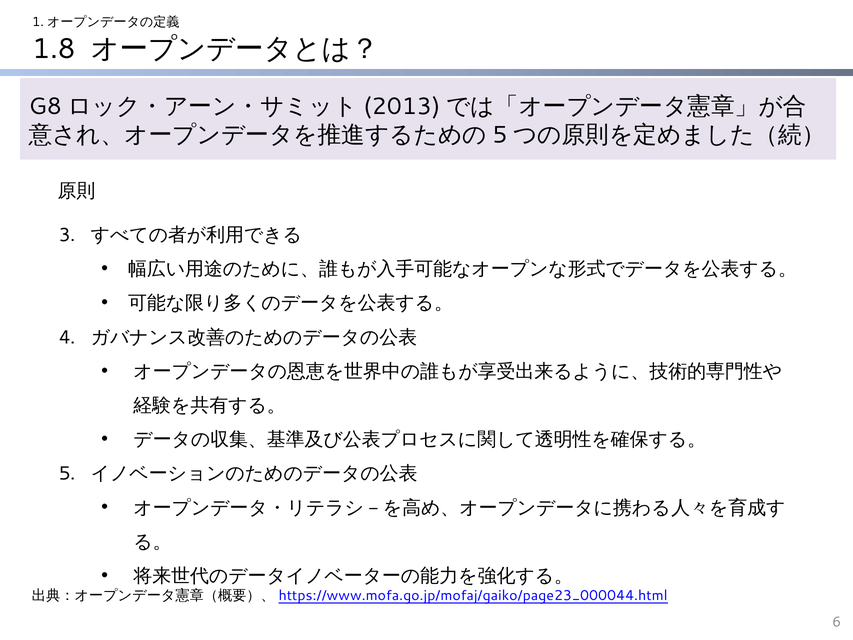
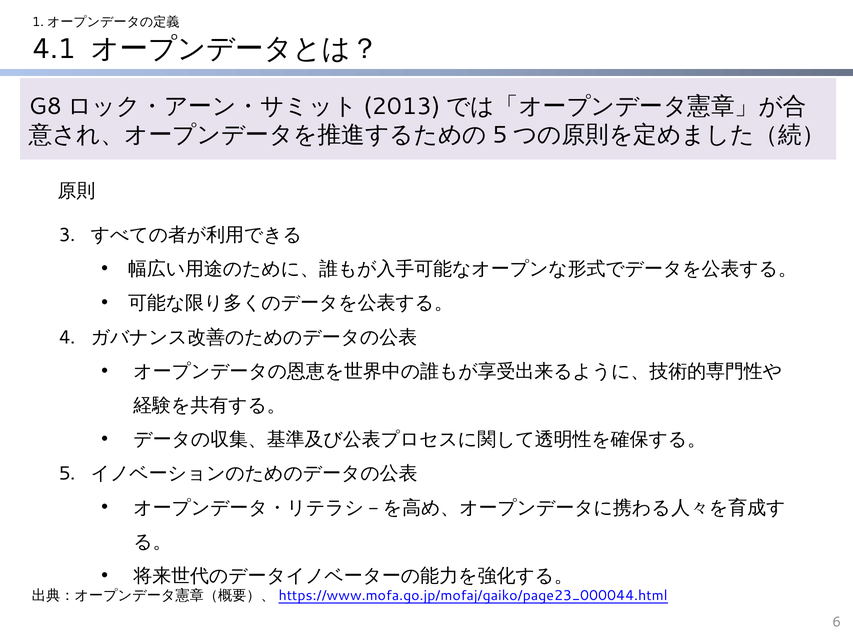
1.8: 1.8 -> 4.1 (54, 49)
